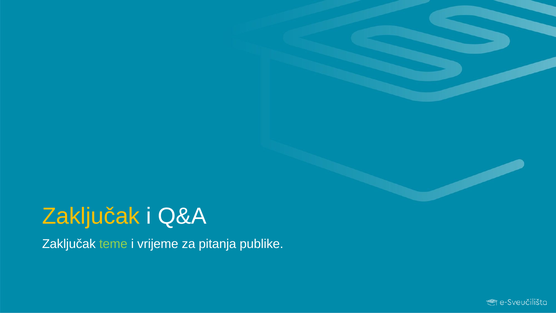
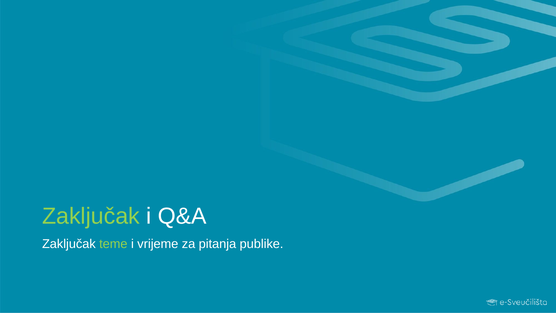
Zaključak colour: yellow -> light green (91, 216)
